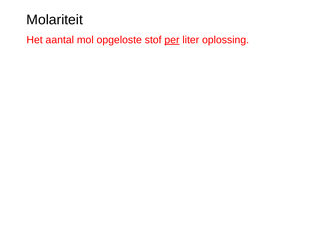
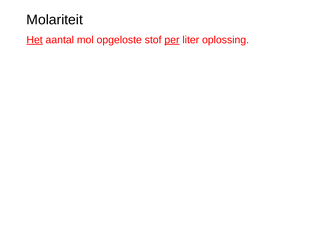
Het underline: none -> present (35, 40)
